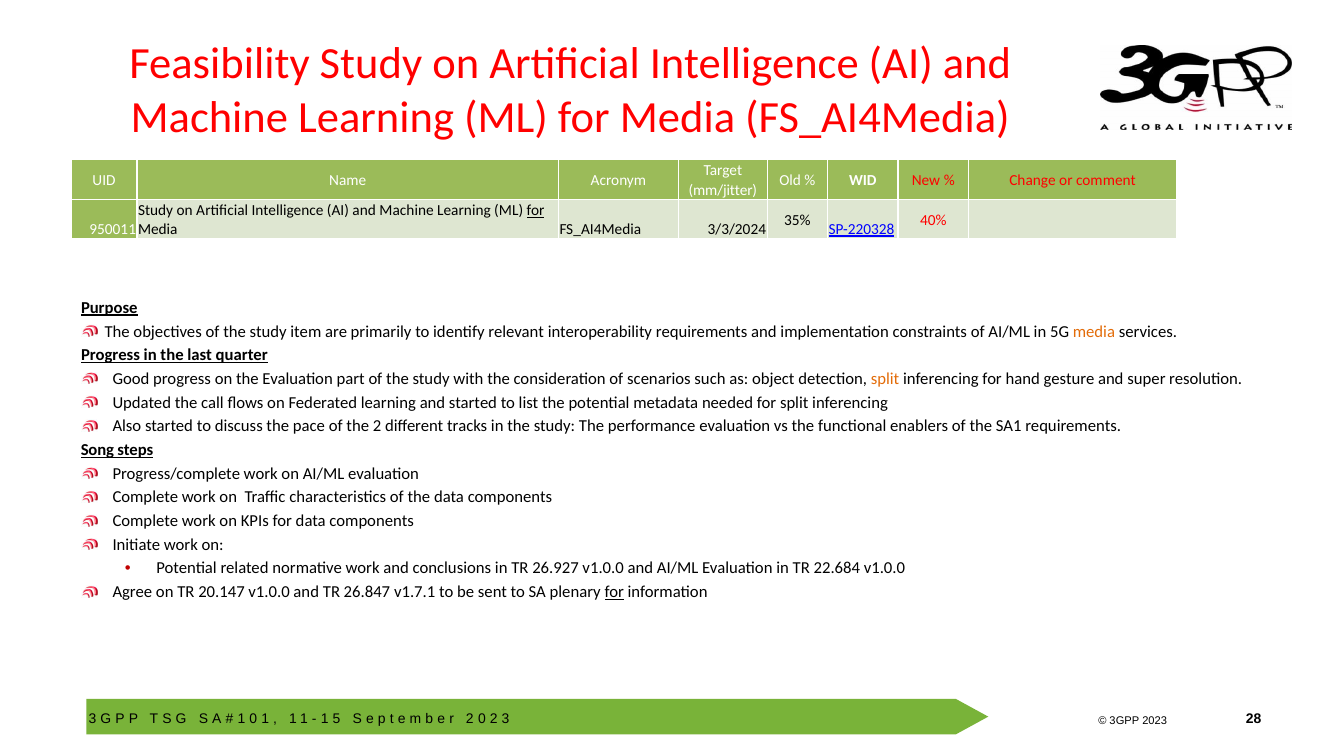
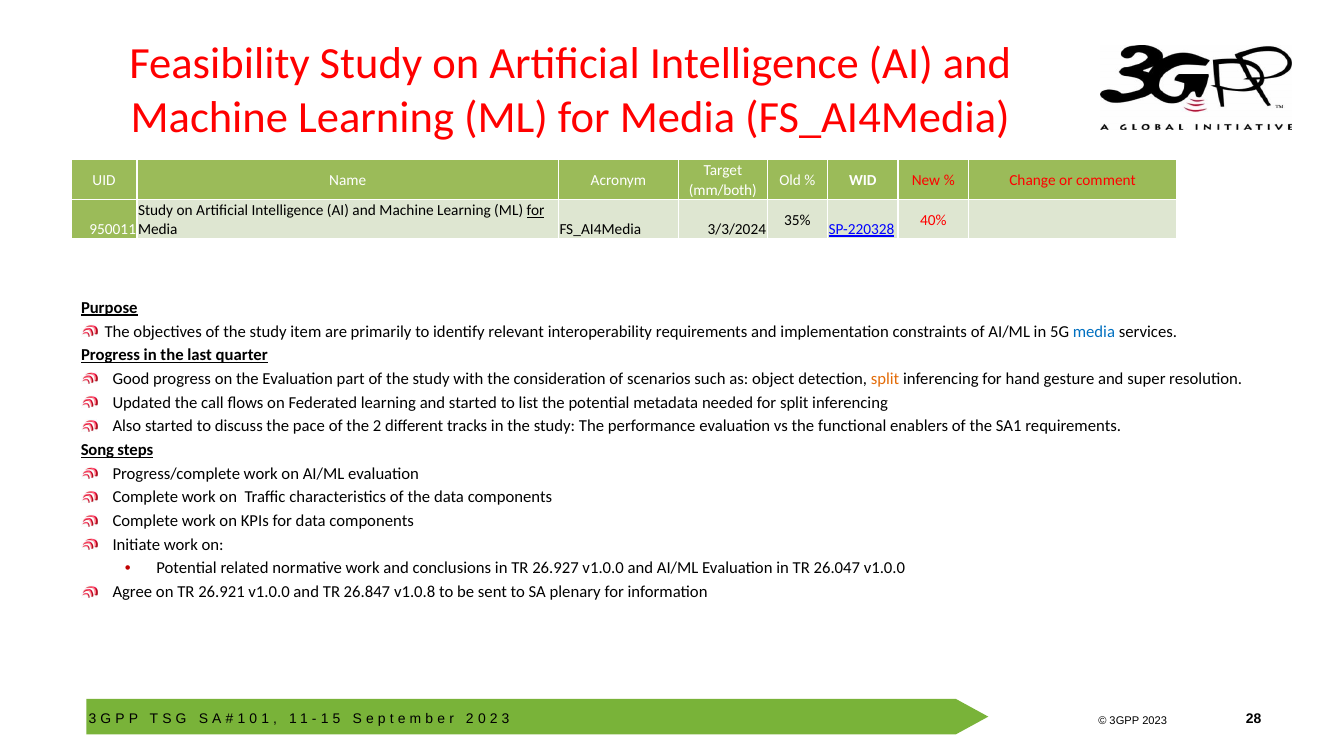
mm/jitter: mm/jitter -> mm/both (723, 191)
media colour: orange -> blue (1094, 332)
22.684: 22.684 -> 26.047 (837, 568)
20.147: 20.147 -> 26.921 (222, 592)
v1.7.1: v1.7.1 -> v1.0.8 (415, 592)
for underline: present -> none (614, 592)
